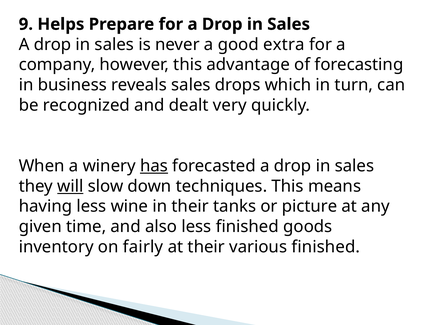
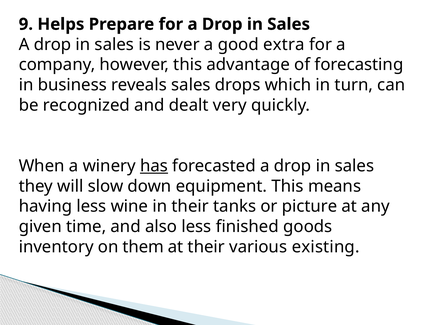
will underline: present -> none (70, 186)
techniques: techniques -> equipment (221, 186)
fairly: fairly -> them (143, 247)
various finished: finished -> existing (326, 247)
